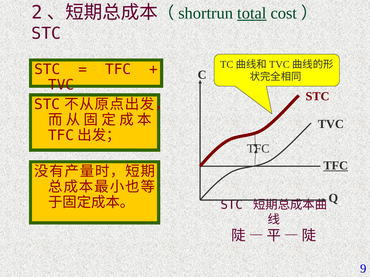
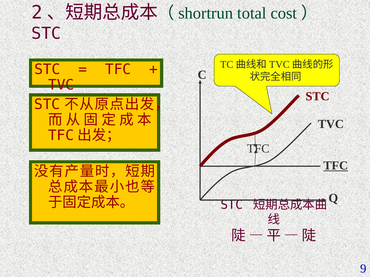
total underline: present -> none (252, 13)
